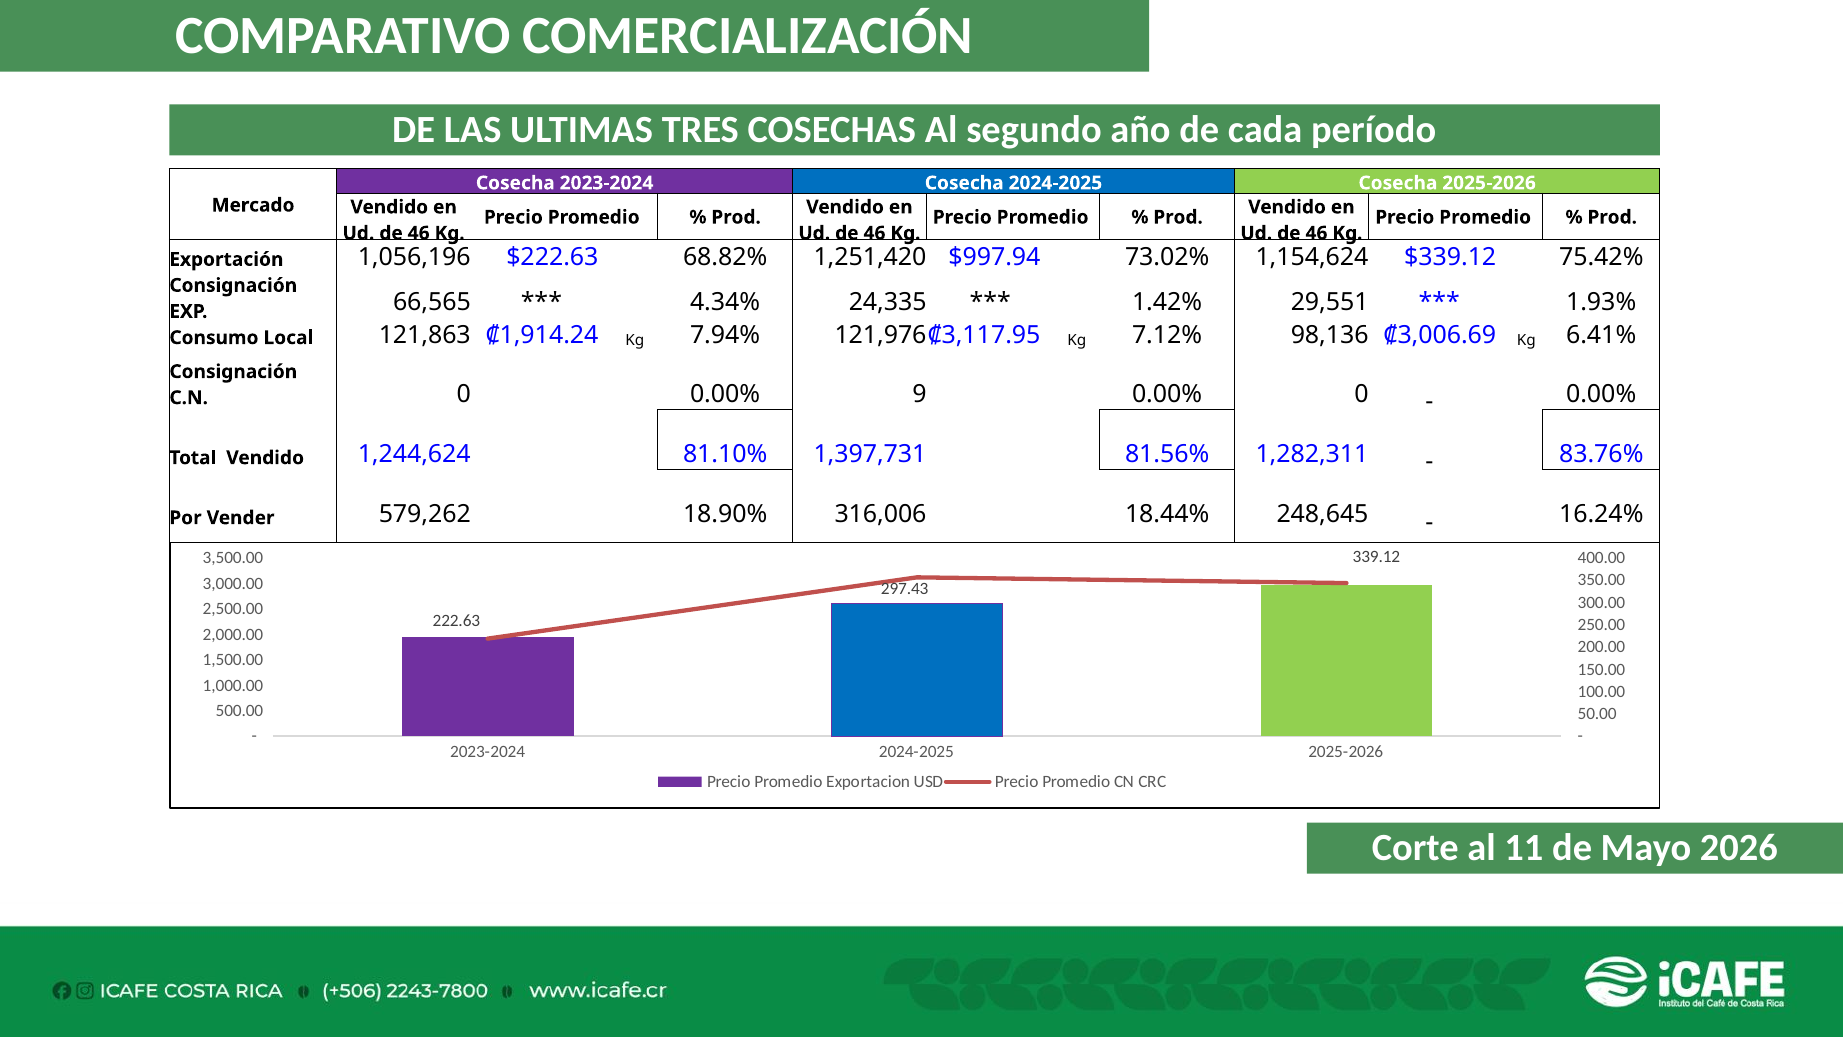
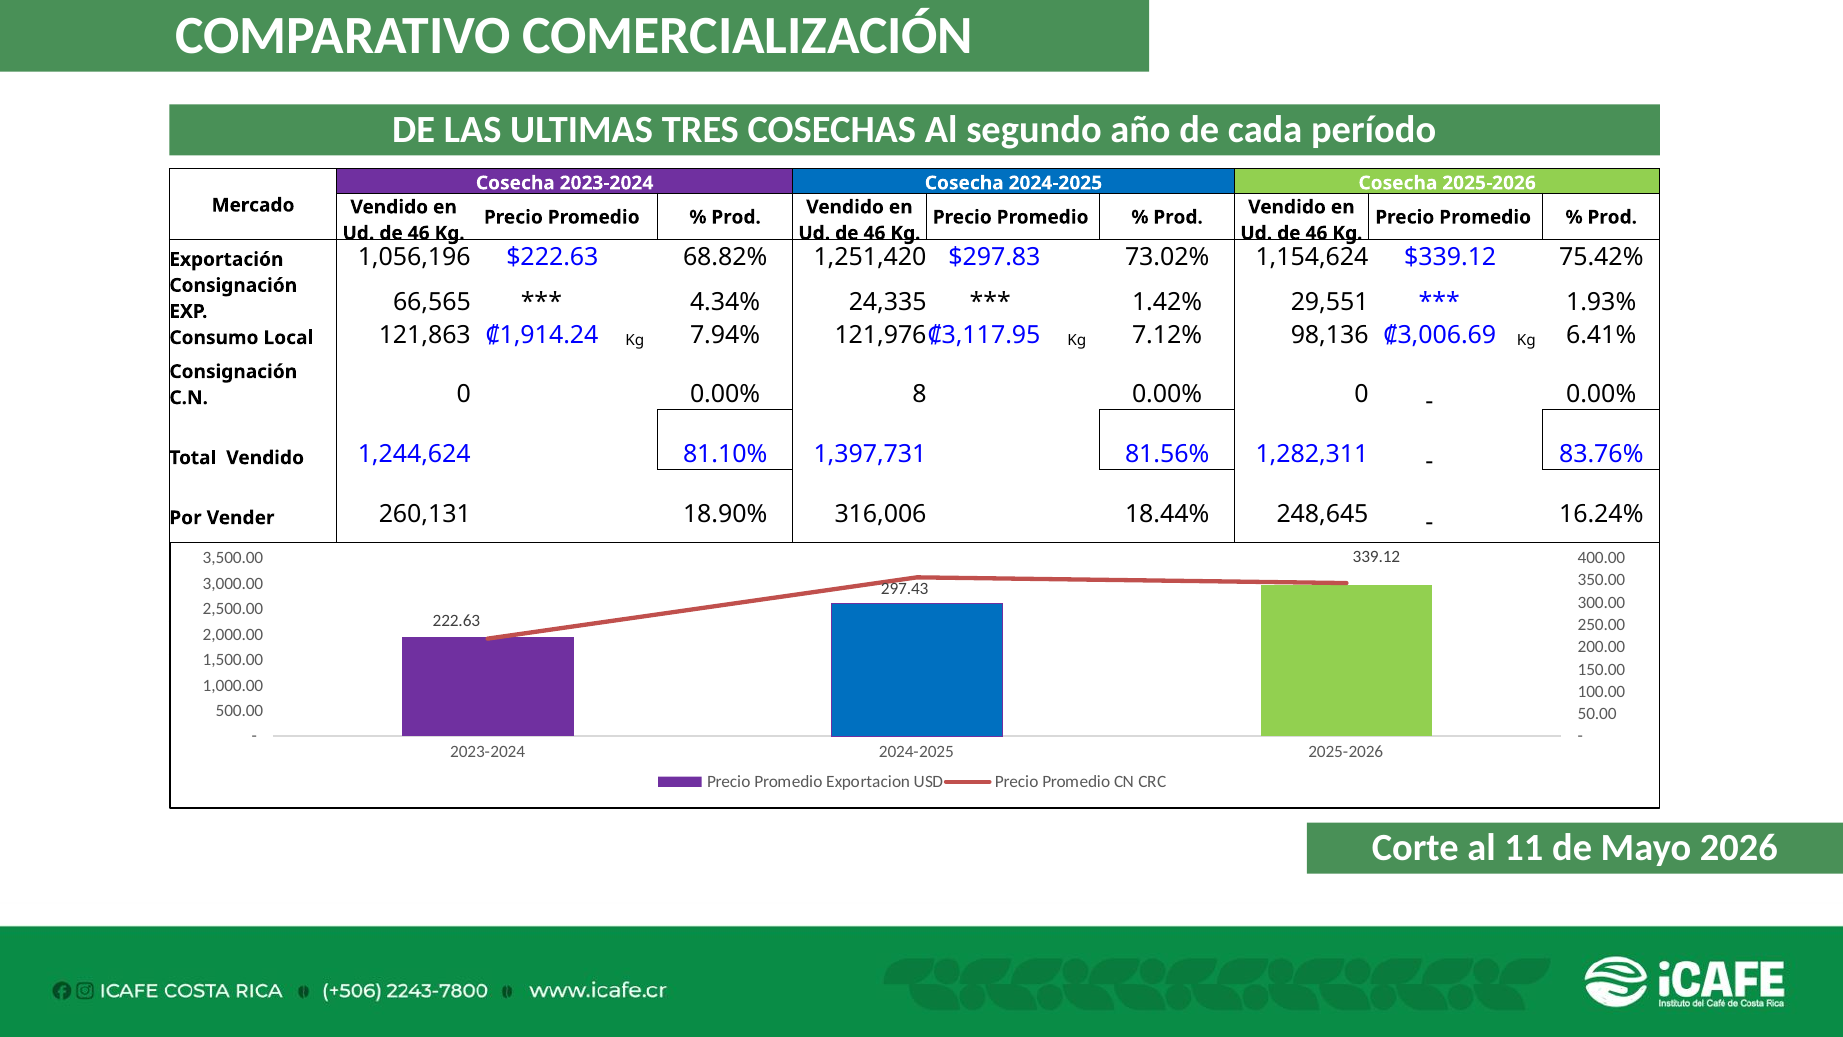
$997.94: $997.94 -> $297.83 (994, 257)
9: 9 -> 8 (920, 394)
579,262: 579,262 -> 260,131 (425, 514)
